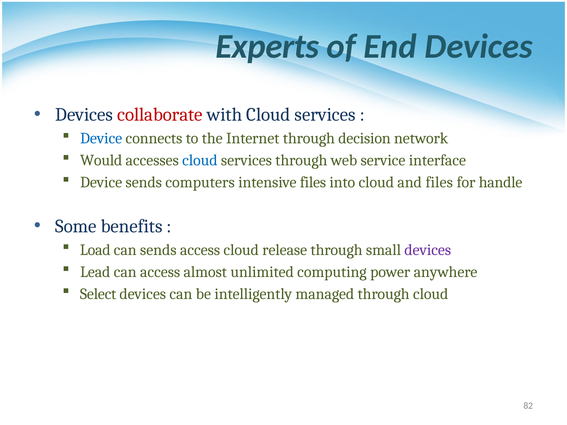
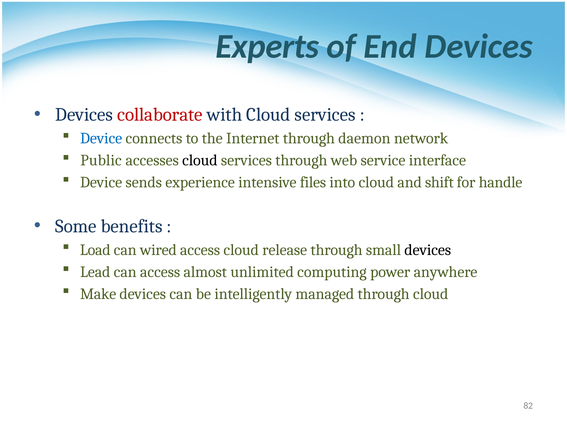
decision: decision -> daemon (364, 138)
Would: Would -> Public (101, 161)
cloud colour: blue -> black (200, 161)
computers: computers -> experience (200, 183)
and files: files -> shift (439, 183)
can sends: sends -> wired (158, 250)
devices colour: purple -> black (428, 250)
Select: Select -> Make (98, 294)
